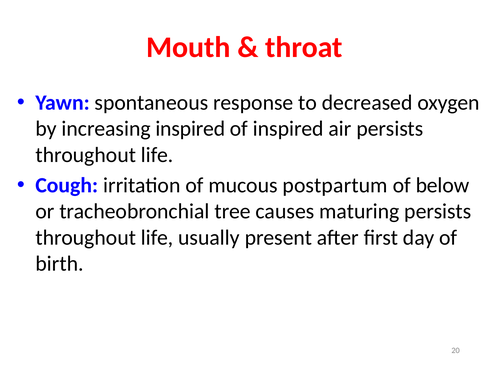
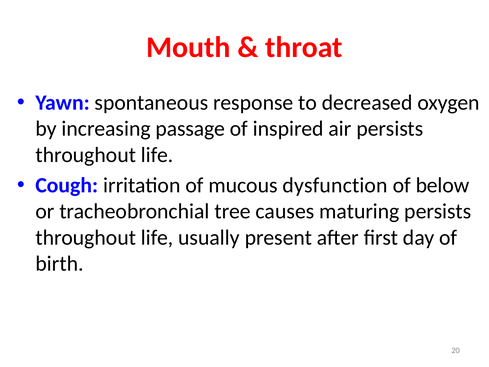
increasing inspired: inspired -> passage (190, 129)
postpartum: postpartum -> dysfunction (335, 185)
